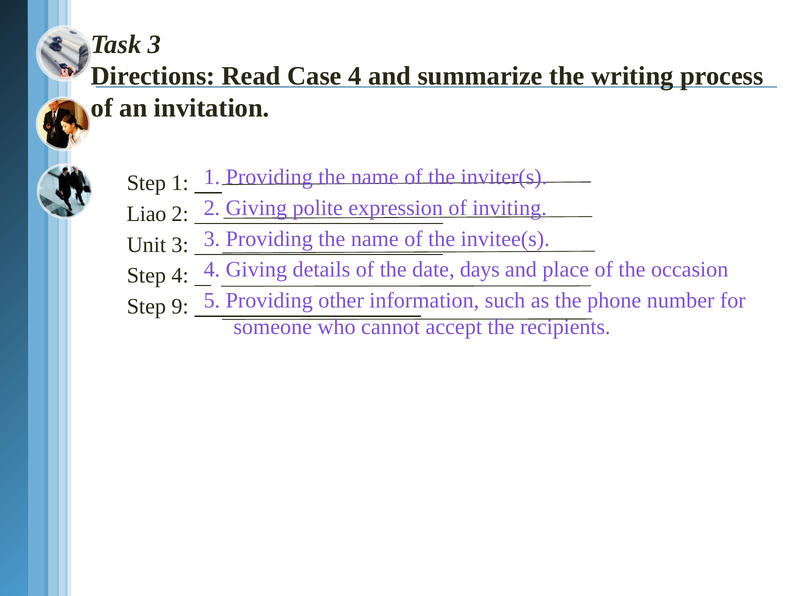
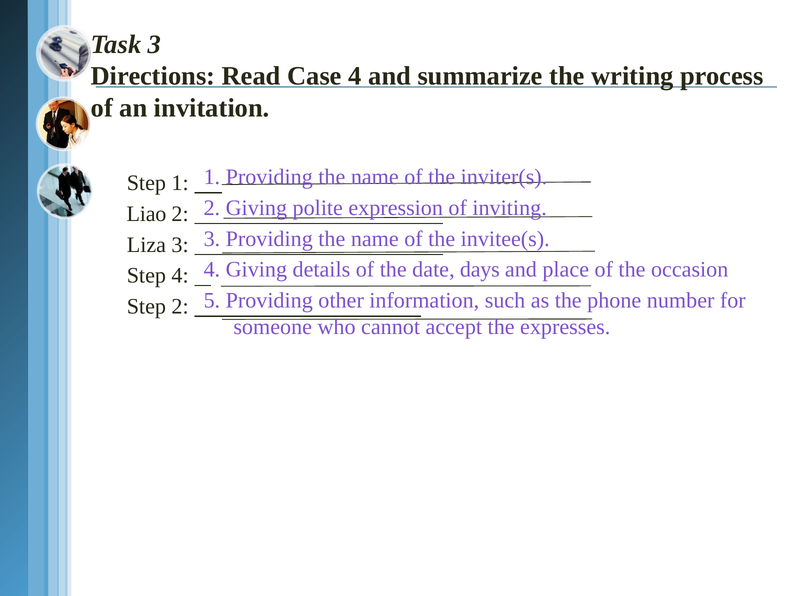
Unit: Unit -> Liza (146, 245)
Step 9: 9 -> 2 (180, 307)
recipients: recipients -> expresses (565, 327)
